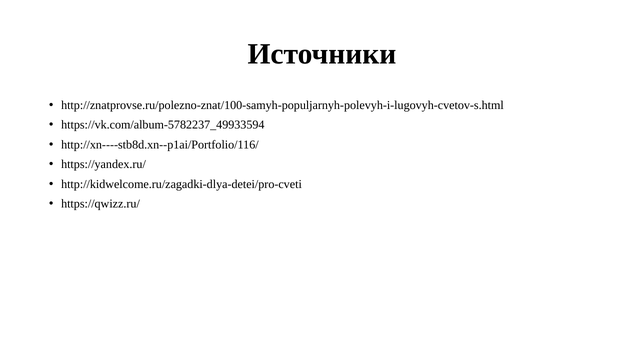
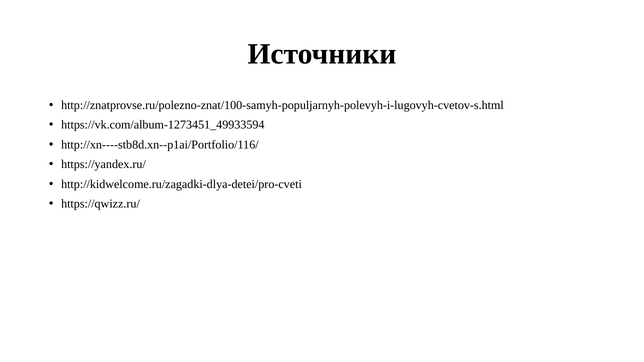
https://vk.com/album-5782237_49933594: https://vk.com/album-5782237_49933594 -> https://vk.com/album-1273451_49933594 (163, 125)
